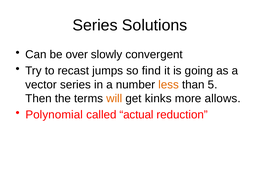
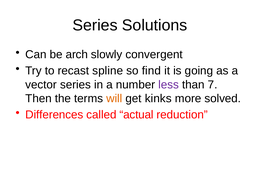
over: over -> arch (77, 55)
jumps: jumps -> spline (108, 71)
less colour: orange -> purple (169, 85)
5: 5 -> 7 (213, 85)
allows: allows -> solved (223, 98)
Polynomial: Polynomial -> Differences (54, 115)
